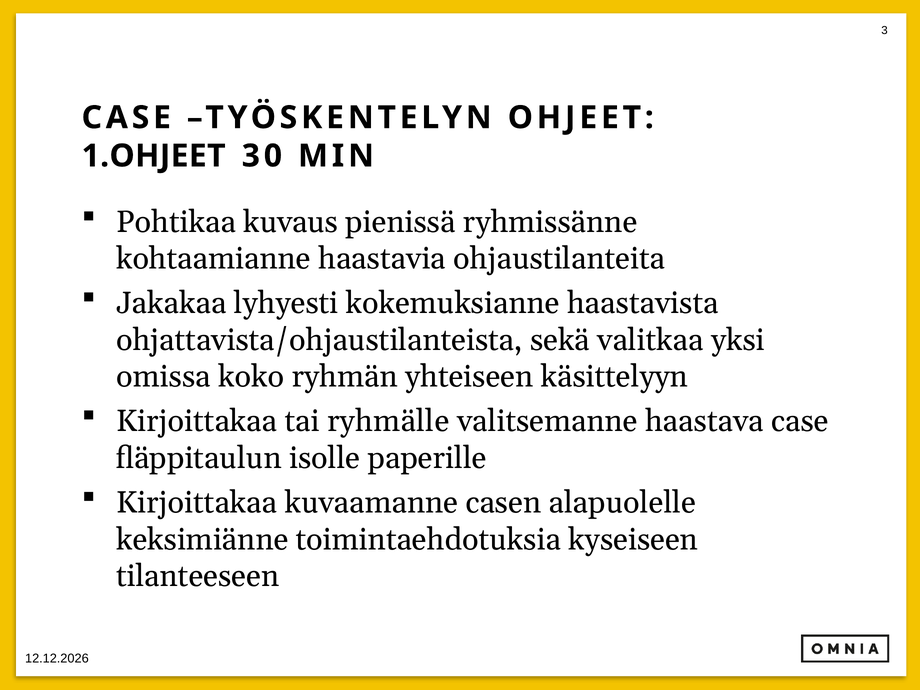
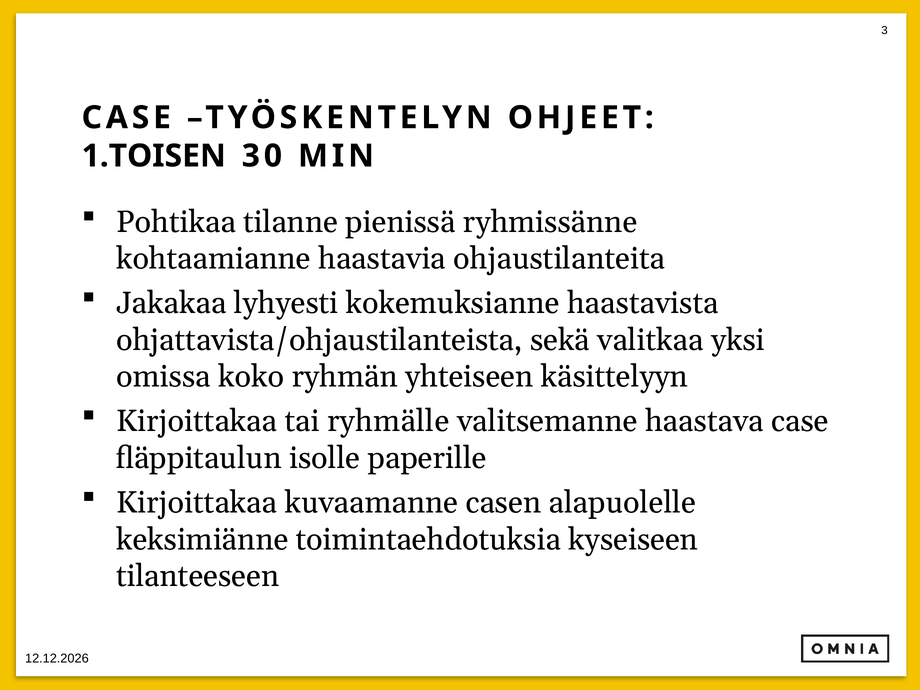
1.OHJEET: 1.OHJEET -> 1.TOISEN (154, 156)
kuvaus: kuvaus -> tilanne (291, 222)
